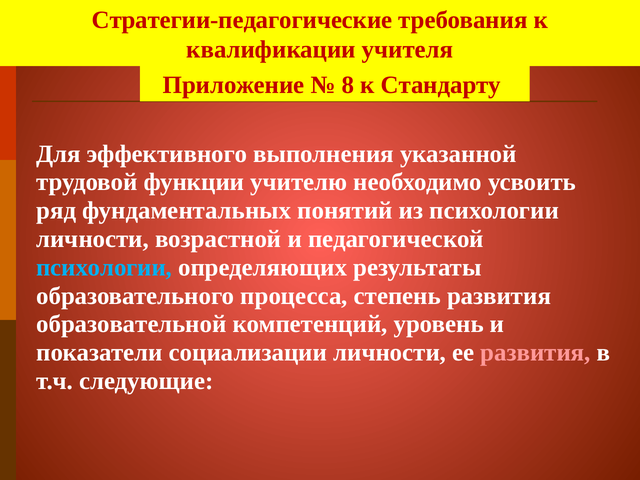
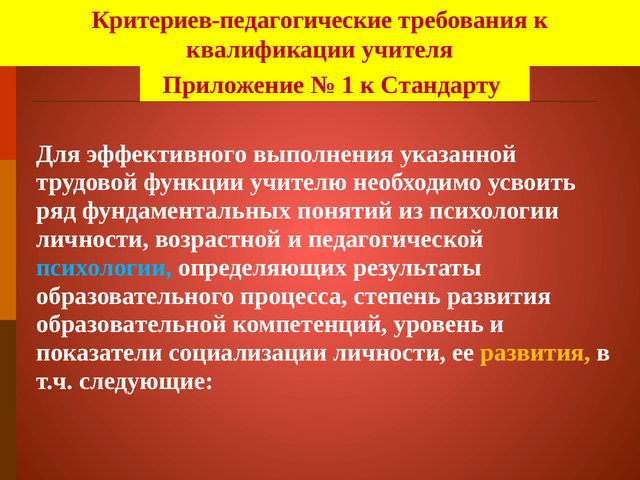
Стратегии-педагогические: Стратегии-педагогические -> Критериев-педагогические (242, 20)
8: 8 -> 1 (348, 85)
развития colour: pink -> yellow (536, 353)
